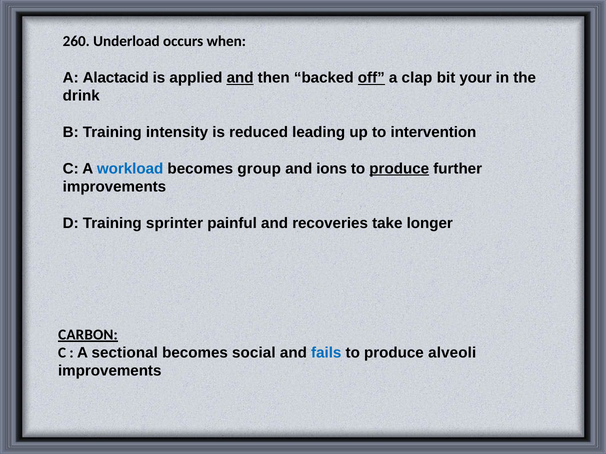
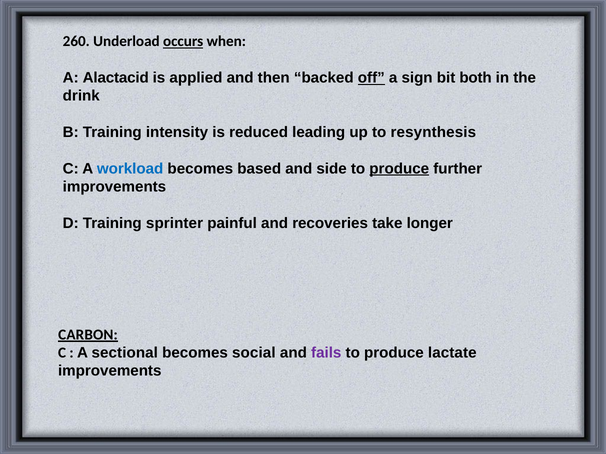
occurs underline: none -> present (183, 42)
and underline: present -> none (240, 78)
clap: clap -> sign (417, 78)
your: your -> both (476, 78)
intervention: intervention -> resynthesis (433, 132)
group: group -> based (259, 169)
ions: ions -> side (332, 169)
fails colour: blue -> purple (326, 353)
alveoli: alveoli -> lactate (452, 353)
